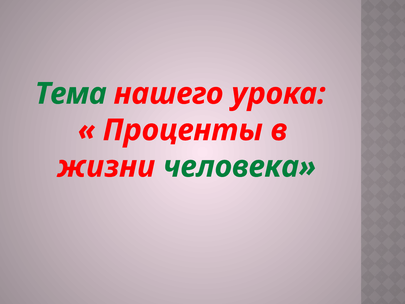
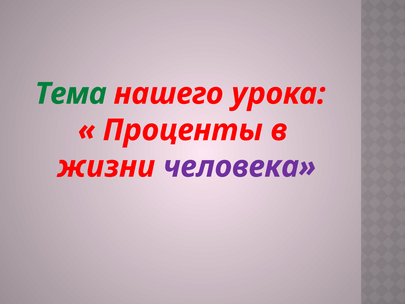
человека colour: green -> purple (240, 167)
